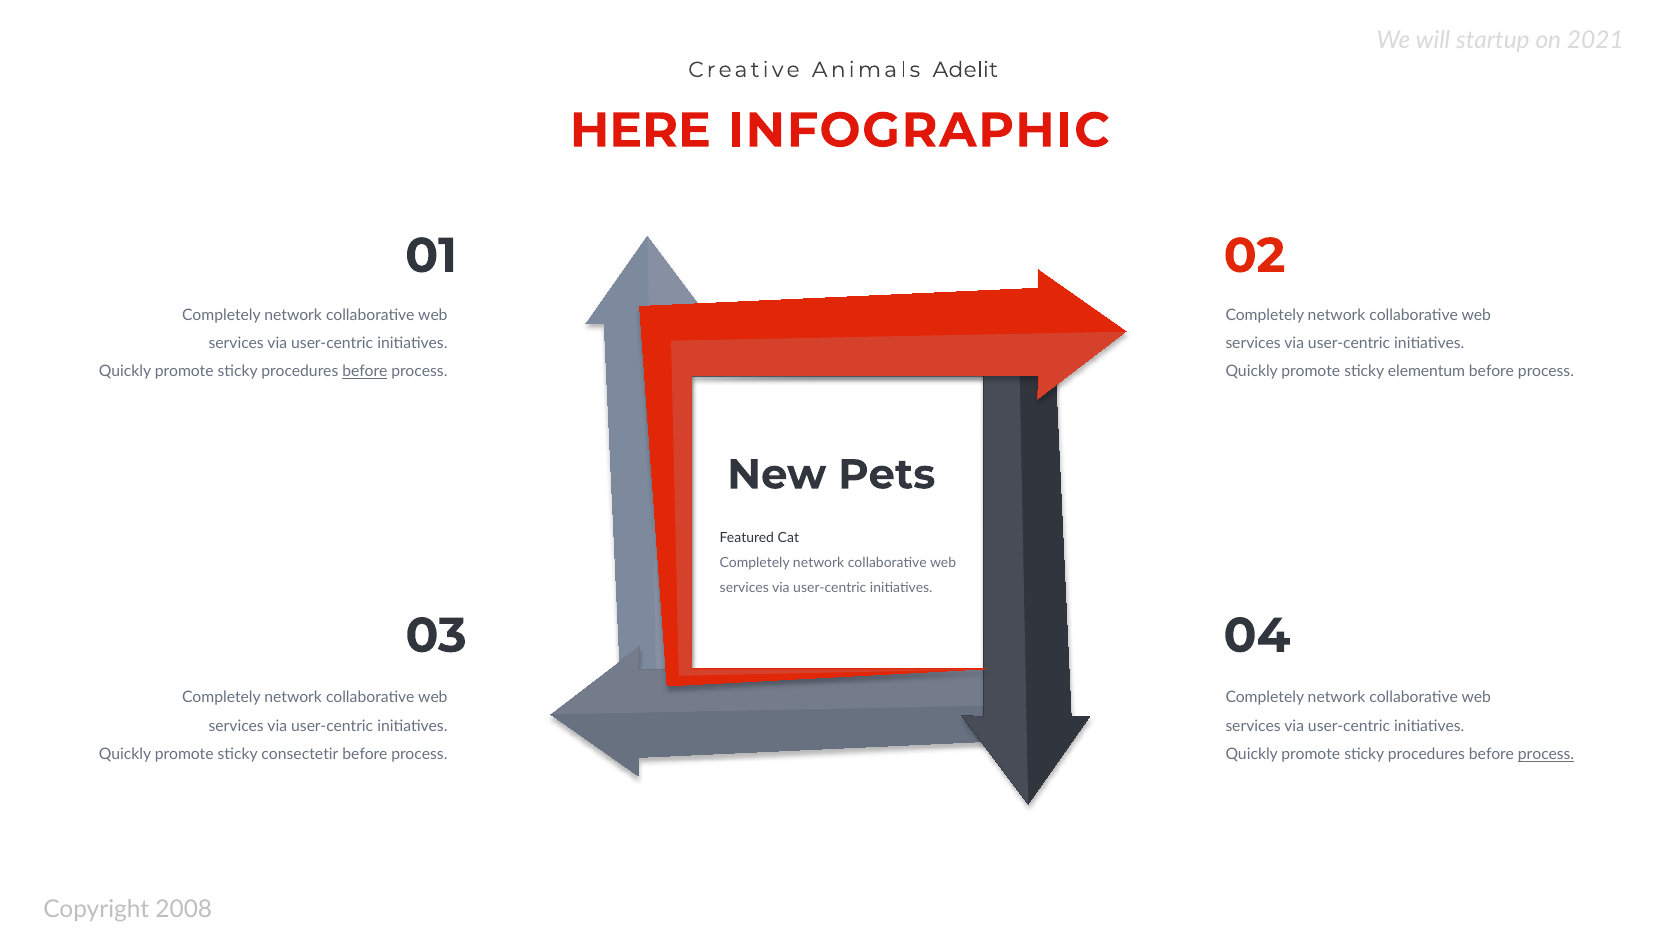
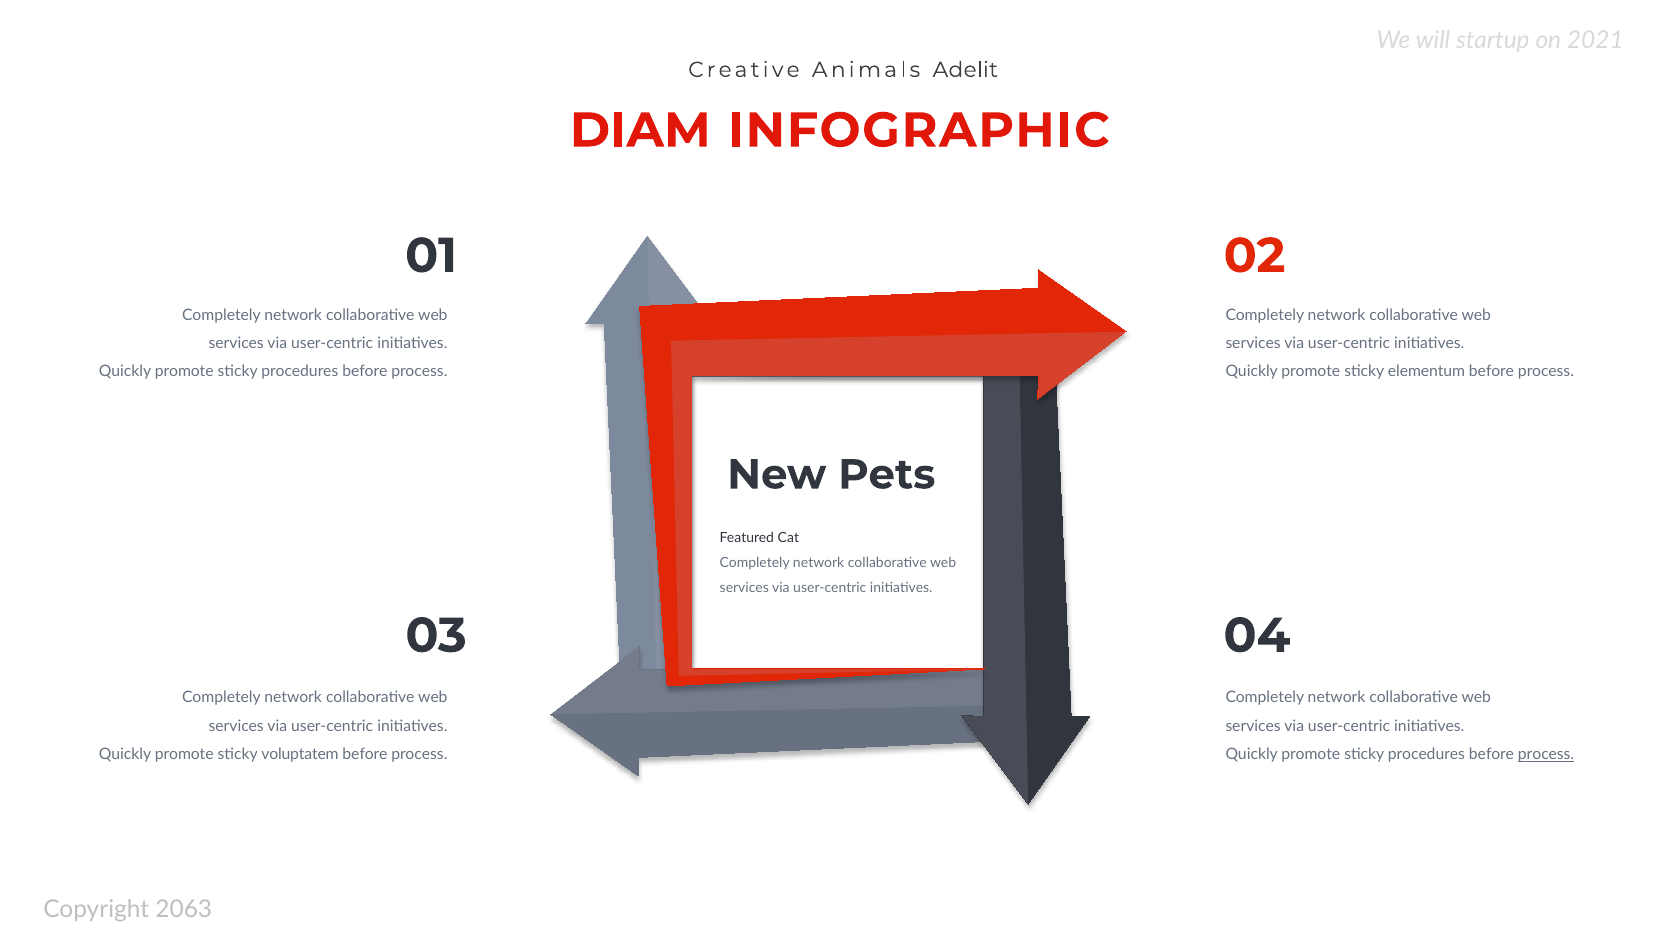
HERE: HERE -> DIAM (640, 130)
before underline: present -> none (365, 372)
consectetir: consectetir -> voluptatem (300, 755)
2008: 2008 -> 2063 (184, 910)
